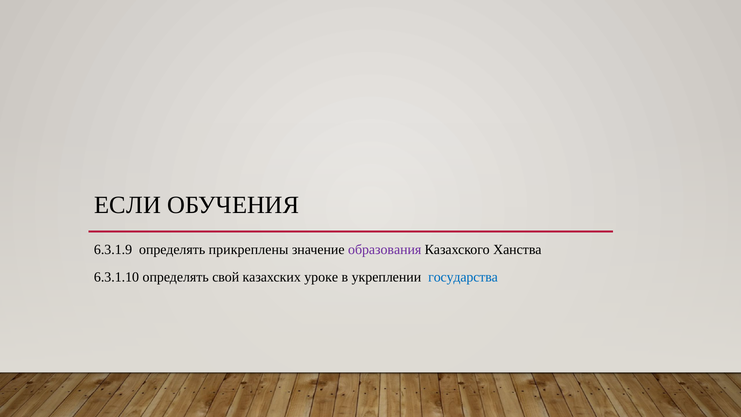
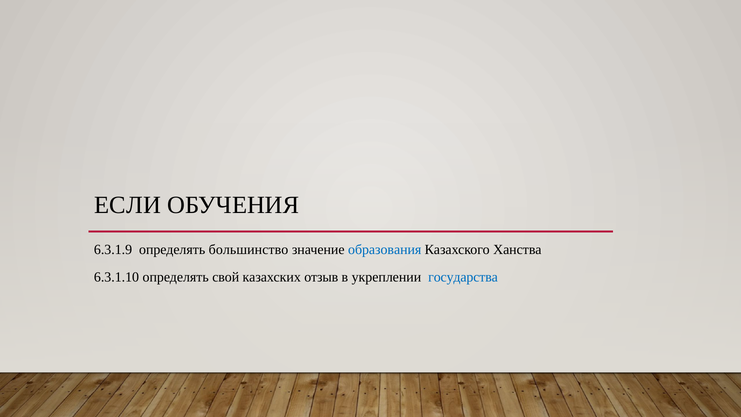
прикреплены: прикреплены -> большинство (249, 250)
образования colour: purple -> blue (385, 250)
уроке: уроке -> отзыв (321, 277)
